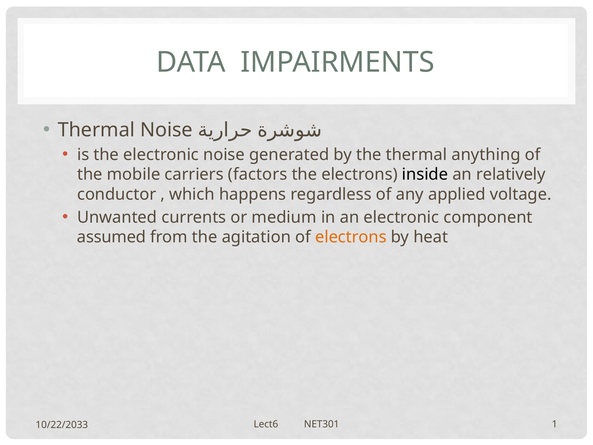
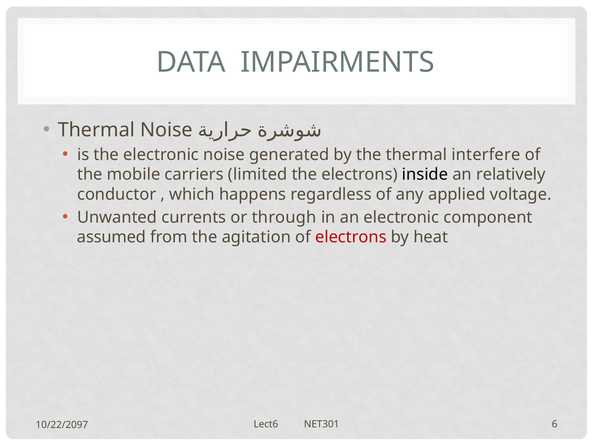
anything: anything -> interfere (486, 155)
factors: factors -> limited (258, 174)
medium: medium -> through (284, 217)
electrons colour: orange -> red (351, 237)
1: 1 -> 6 (555, 424)
10/22/2033: 10/22/2033 -> 10/22/2097 (62, 425)
